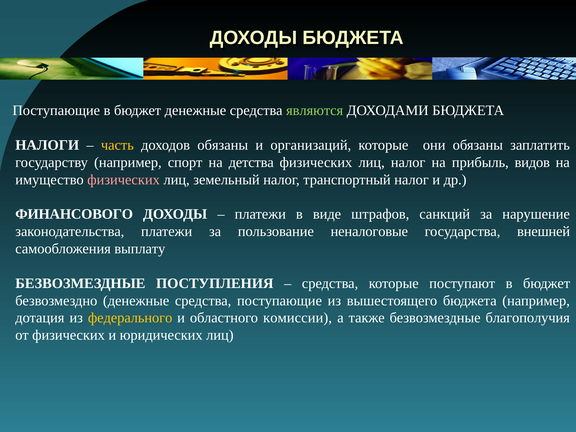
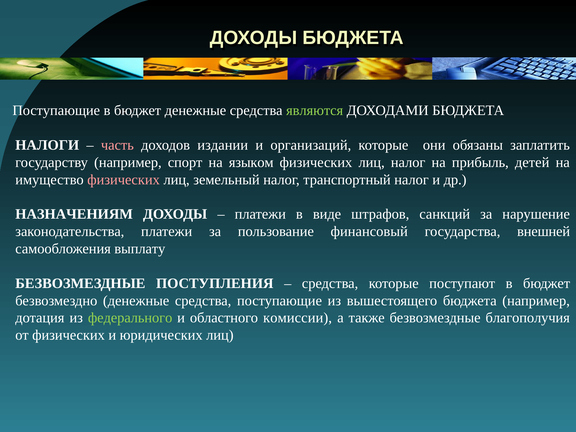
часть colour: yellow -> pink (117, 145)
доходов обязаны: обязаны -> издании (223, 145)
детства: детства -> языком (251, 162)
видов: видов -> детей (532, 162)
ФИНАНСОВОГО: ФИНАНСОВОГО -> НАЗНАЧЕНИЯМ (74, 214)
неналоговые: неналоговые -> финансовый (369, 231)
федерального colour: yellow -> light green (130, 318)
